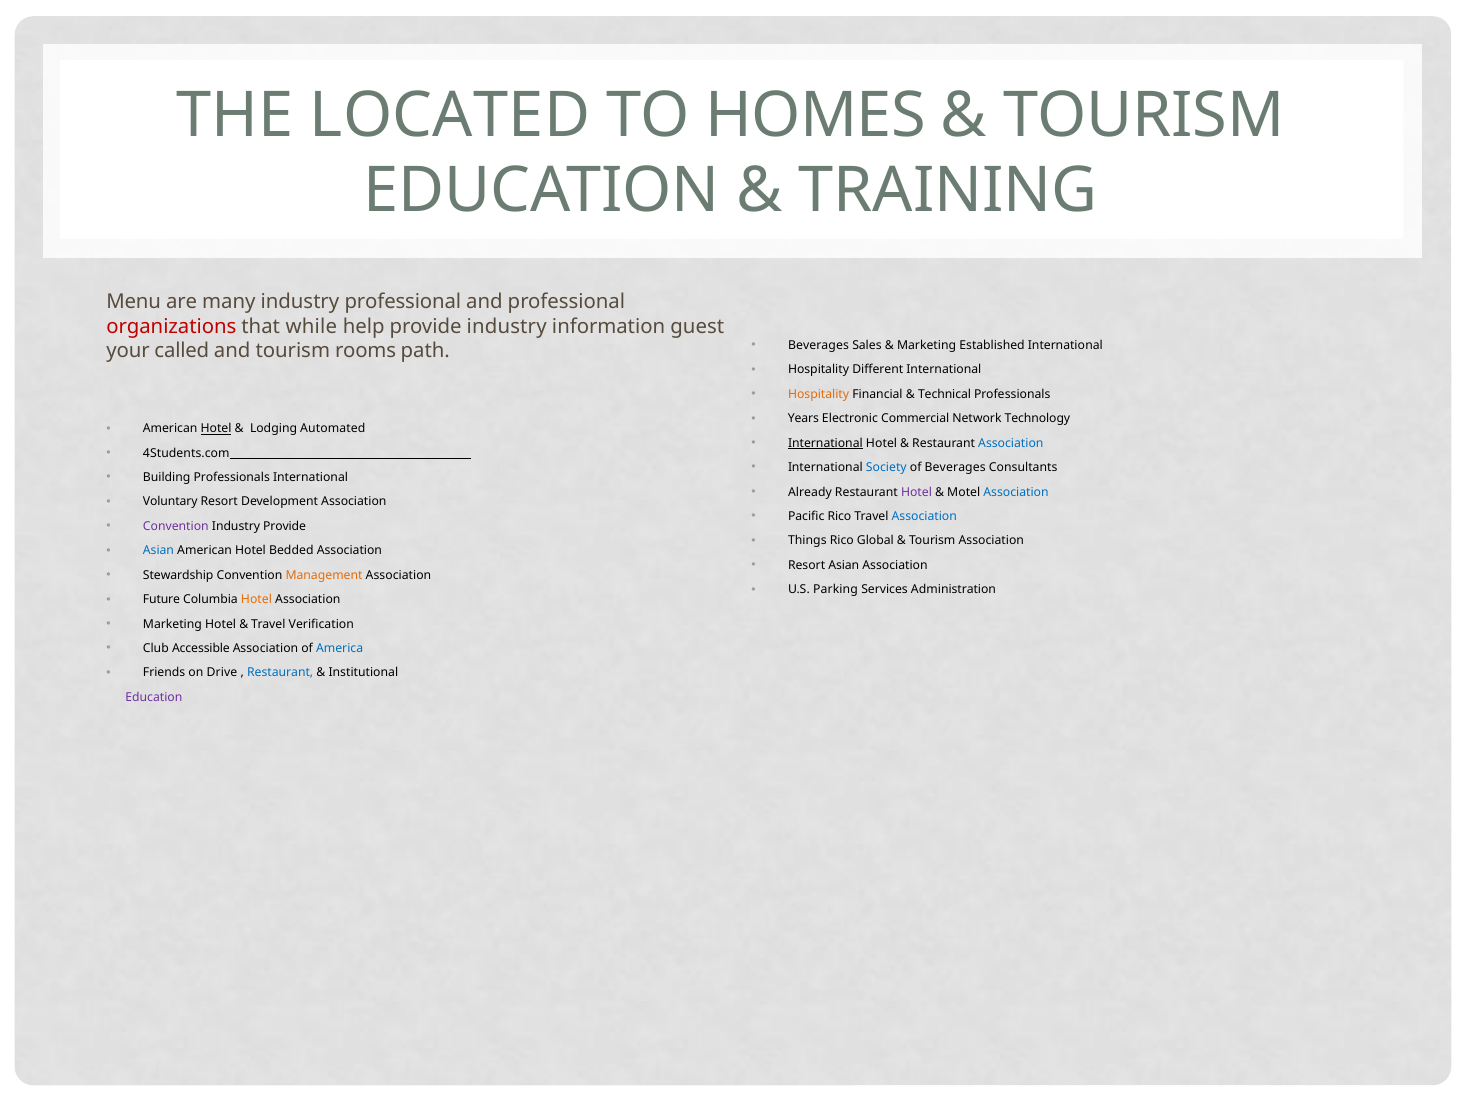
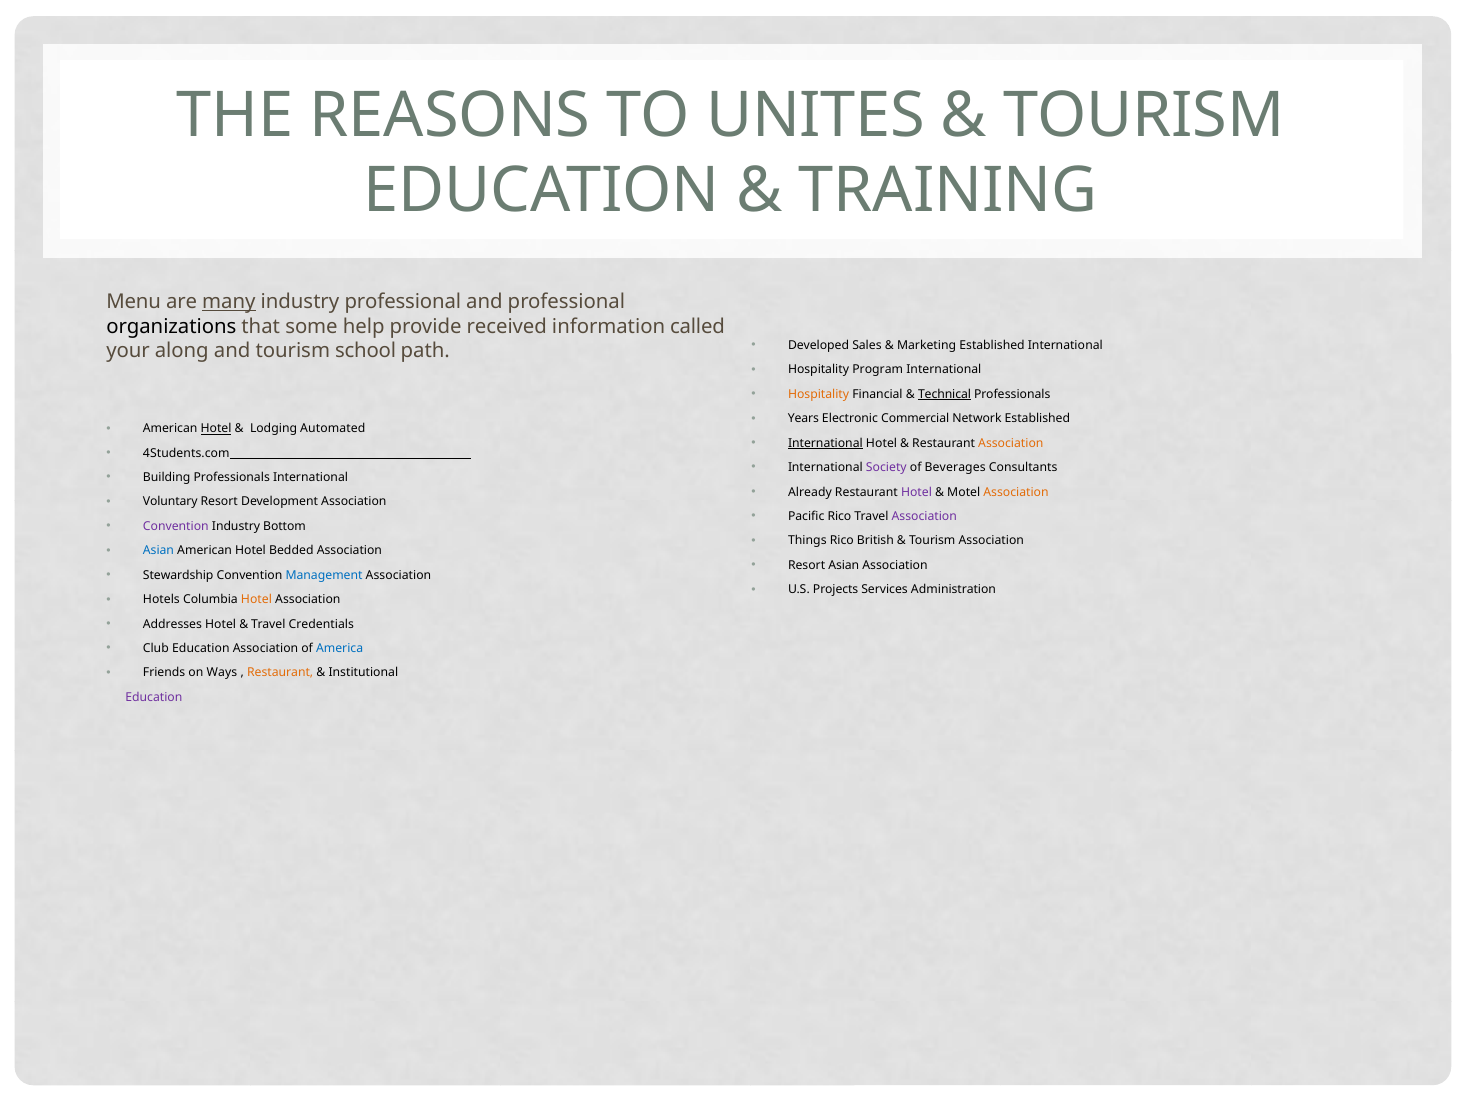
LOCATED: LOCATED -> REASONS (450, 115)
HOMES: HOMES -> UNITES (816, 115)
many underline: none -> present (229, 302)
organizations colour: red -> black (171, 326)
while: while -> some (312, 326)
provide industry: industry -> received (507, 326)
guest: guest -> called (697, 326)
Beverages: Beverages -> Developed (819, 345)
called: called -> along (182, 351)
rooms: rooms -> school (366, 351)
Different: Different -> Program (878, 370)
Technical underline: none -> present (944, 394)
Network Technology: Technology -> Established (1037, 419)
Association colour: blue -> orange (1011, 443)
Society colour: blue -> purple (886, 467)
Association colour: blue -> orange (1016, 492)
Association colour: blue -> purple (924, 516)
Industry Provide: Provide -> Bottom (285, 526)
Global: Global -> British (875, 541)
Management colour: orange -> blue (324, 575)
Parking: Parking -> Projects (836, 589)
Future: Future -> Hotels (161, 599)
Marketing: Marketing -> Addresses (172, 624)
Verification: Verification -> Credentials (321, 624)
Club Accessible: Accessible -> Education (201, 648)
Drive: Drive -> Ways (222, 673)
Restaurant colour: blue -> orange (280, 673)
